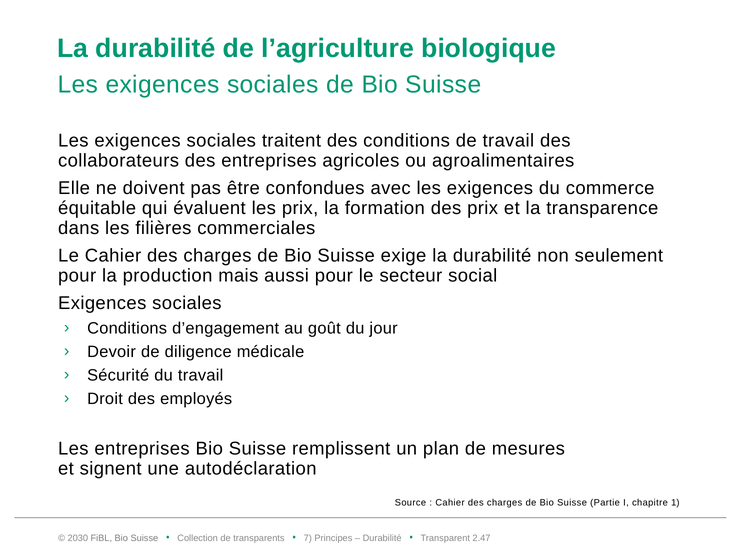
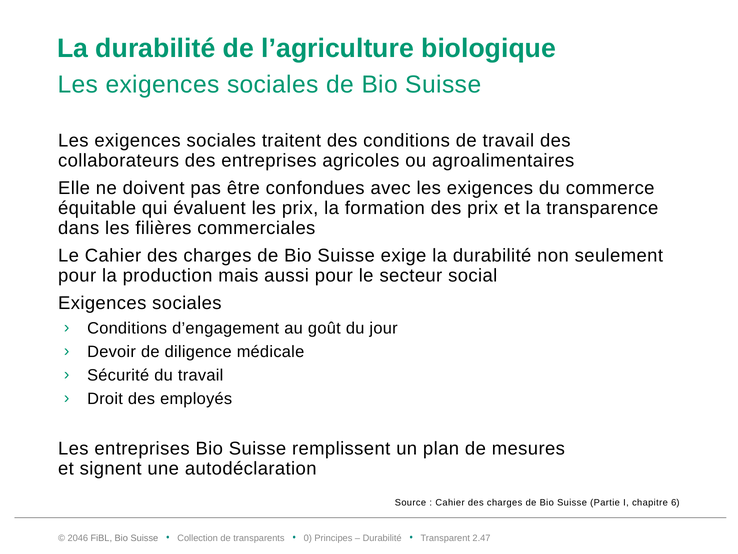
1: 1 -> 6 (675, 502)
2030: 2030 -> 2046 (78, 538)
7: 7 -> 0 (308, 538)
